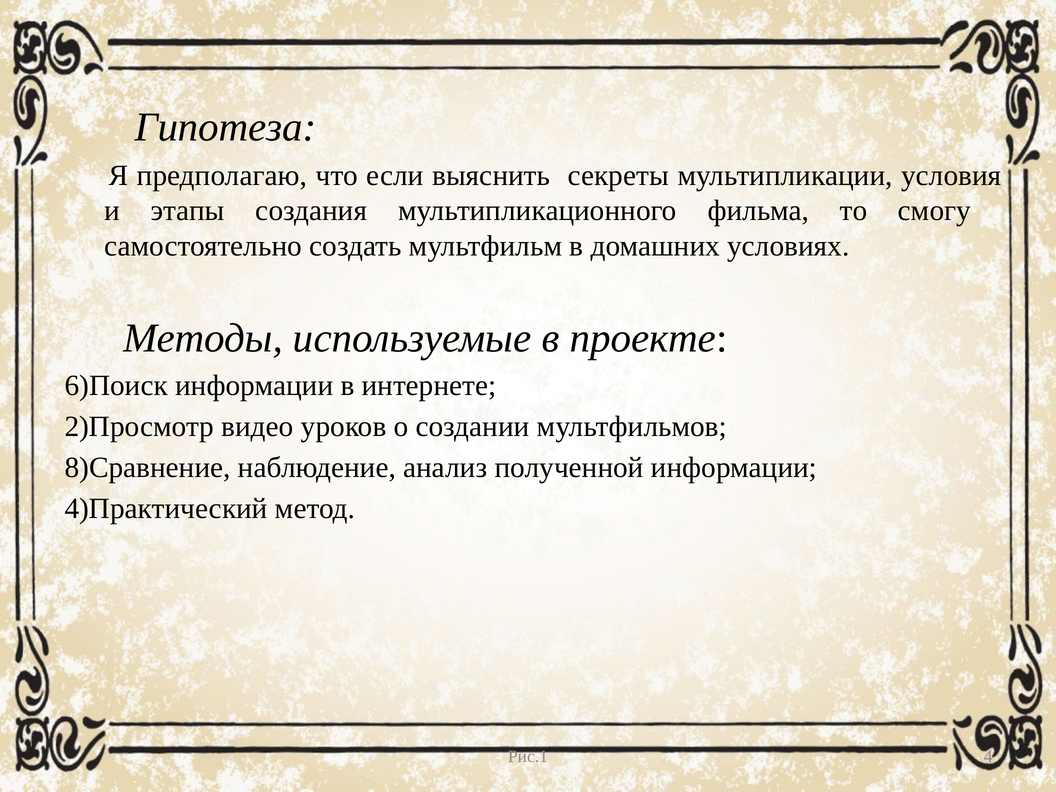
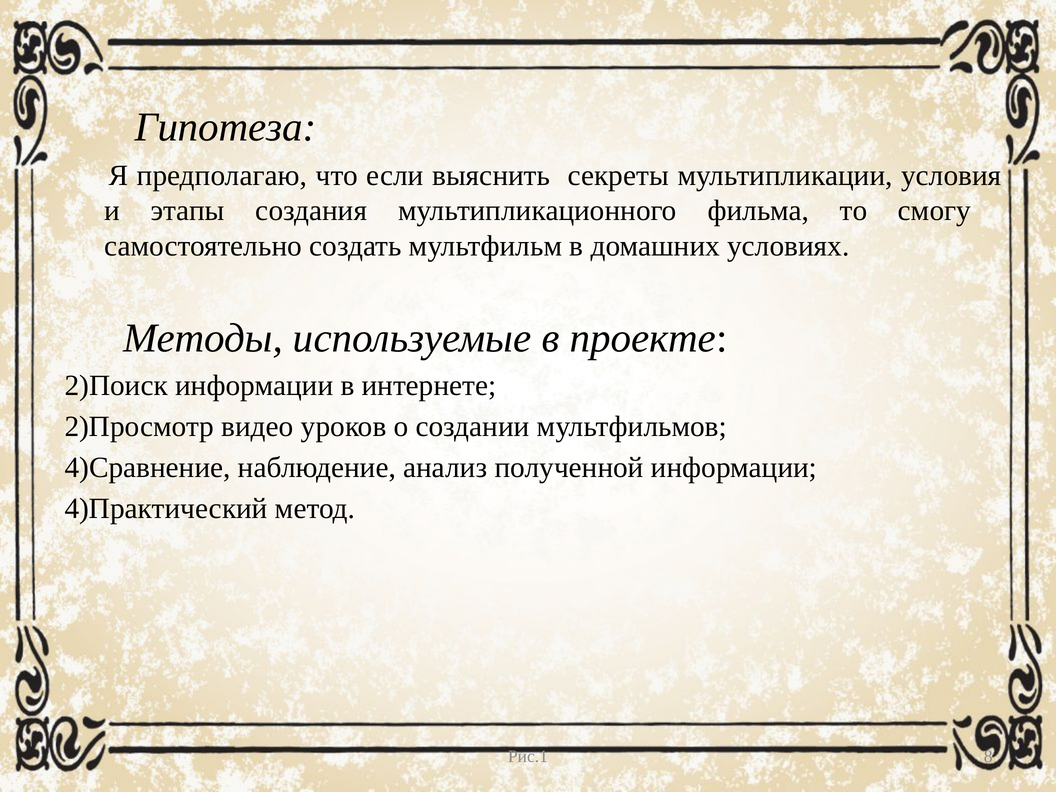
6)Поиск: 6)Поиск -> 2)Поиск (116, 386)
8)Сравнение: 8)Сравнение -> 4)Сравнение (148, 468)
4: 4 -> 8 (988, 756)
